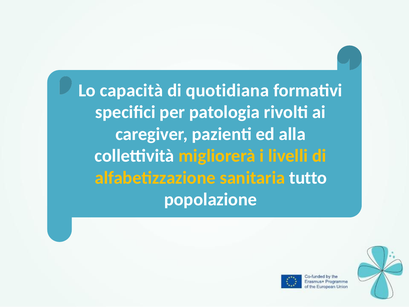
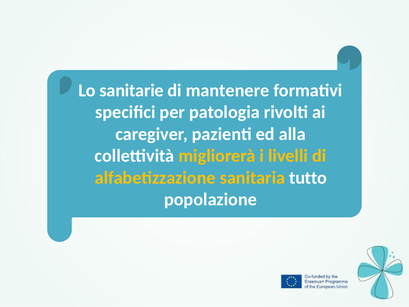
capacità: capacità -> sanitarie (132, 90)
quotidiana: quotidiana -> mantenere (228, 90)
